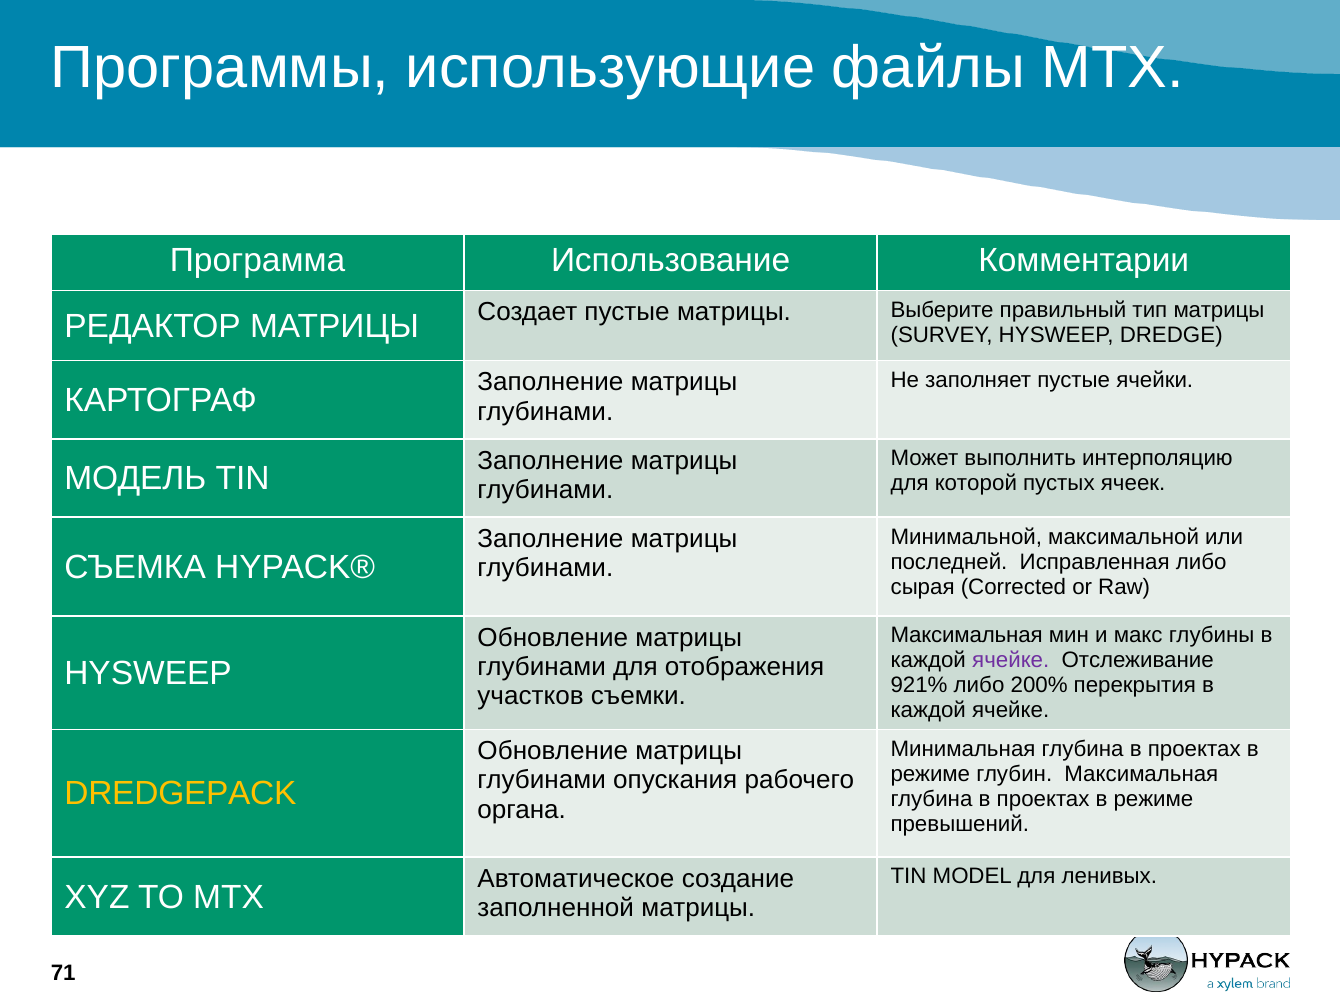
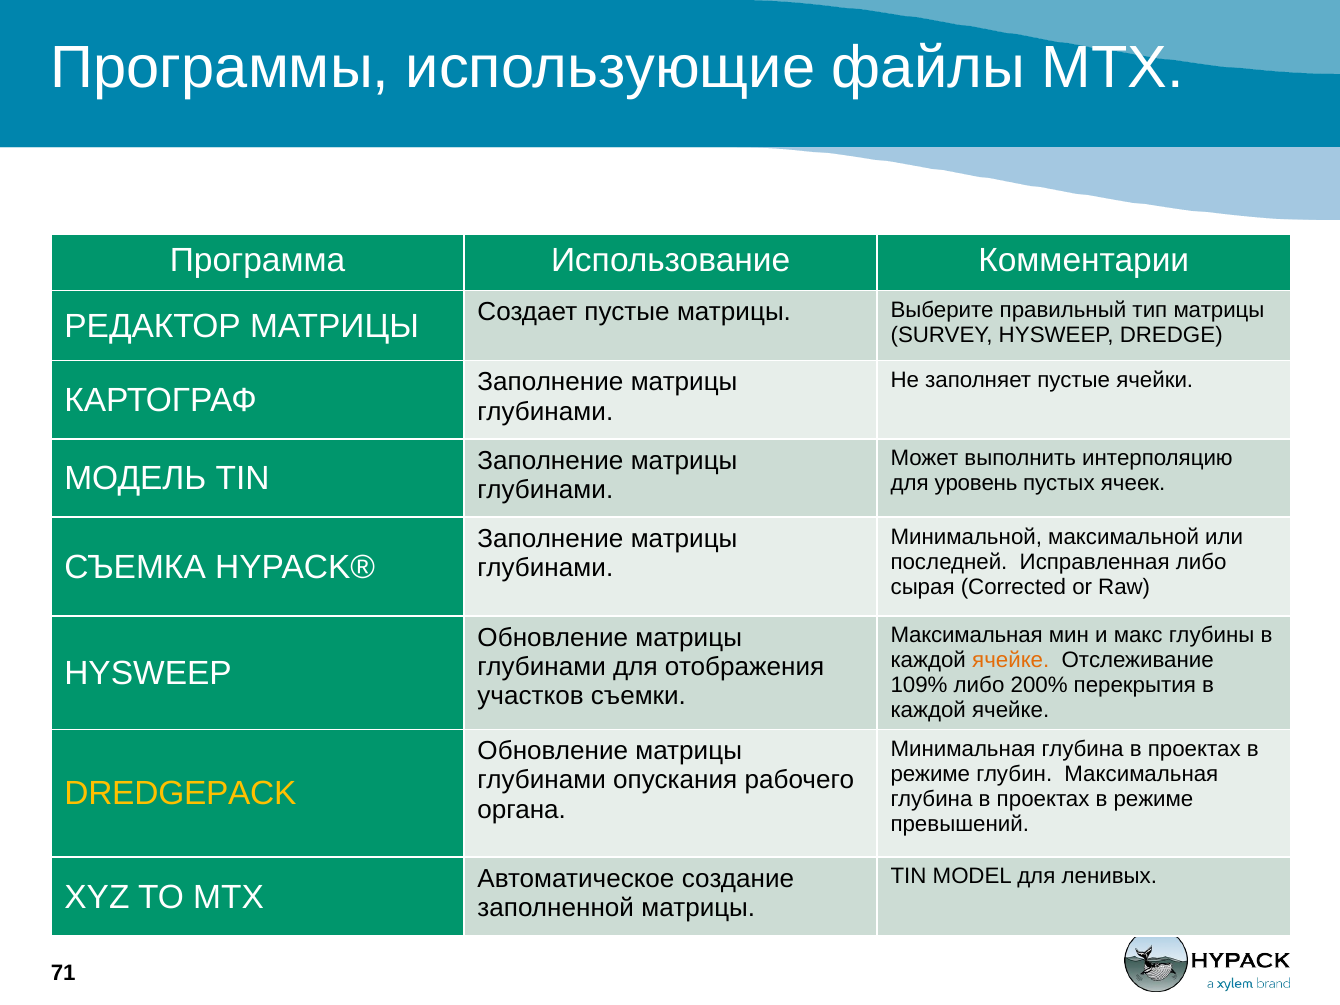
которой: которой -> уровень (976, 483)
ячейке colour: purple -> orange (1011, 661)
921%: 921% -> 109% (919, 686)
